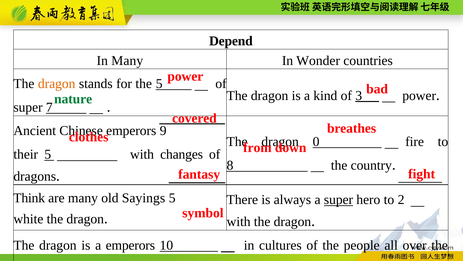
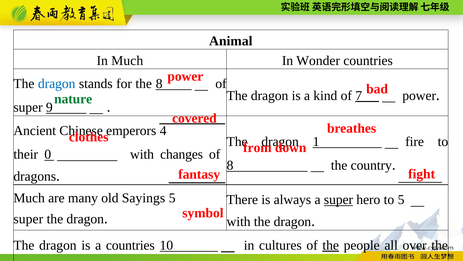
Depend: Depend -> Animal (231, 41)
In Many: Many -> Much (127, 60)
dragon colour: orange -> blue (57, 84)
the 5: 5 -> 8 (159, 84)
3: 3 -> 7 (359, 95)
7: 7 -> 9 (49, 107)
9: 9 -> 4 (163, 131)
0: 0 -> 1 (316, 142)
their 5: 5 -> 0 (48, 154)
Think: Think -> Much (29, 198)
to 2: 2 -> 5 (401, 199)
white: white -> super (28, 219)
a emperors: emperors -> countries (130, 245)
the underline: none -> present (331, 245)
